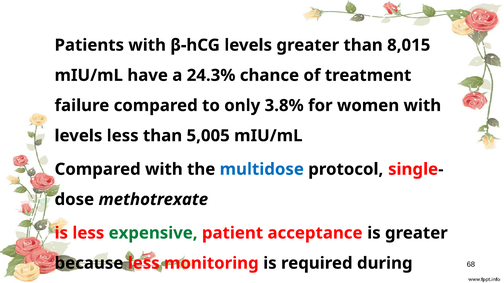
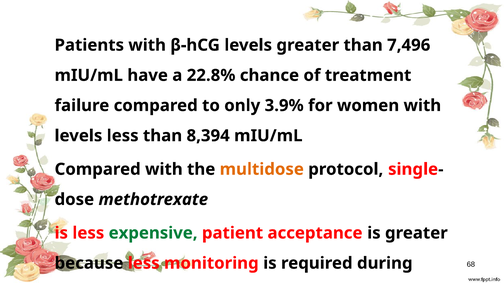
8,015: 8,015 -> 7,496 (409, 45)
24.3%: 24.3% -> 22.8% (211, 75)
3.8%: 3.8% -> 3.9% (284, 106)
5,005: 5,005 -> 8,394 (208, 136)
multidose colour: blue -> orange (262, 170)
